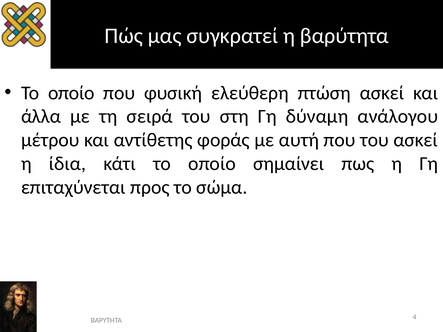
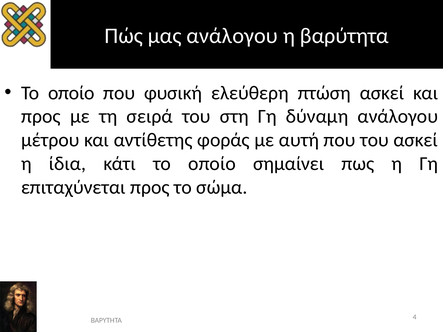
μας συγκρατεί: συγκρατεί -> ανάλογου (232, 36)
άλλα: άλλα -> προς (41, 117)
